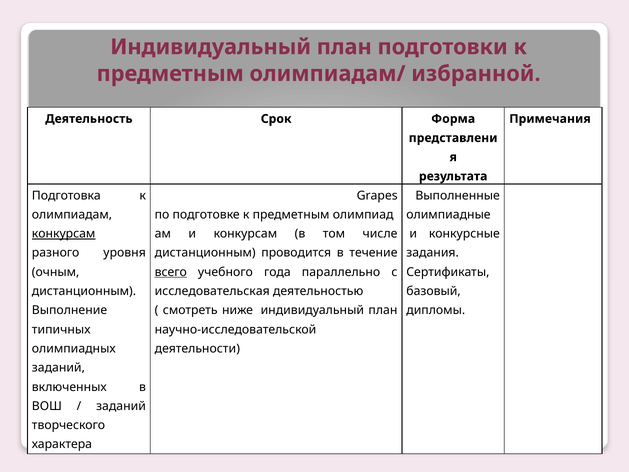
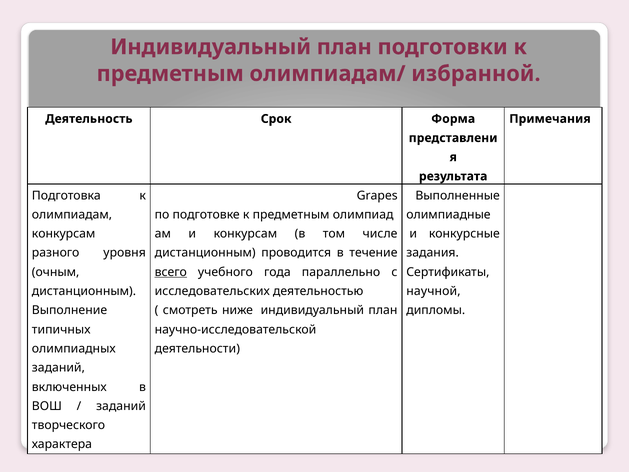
конкурсам underline: present -> none (64, 234)
исследовательская: исследовательская -> исследовательских (212, 291)
базовый: базовый -> научной (433, 291)
